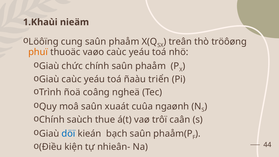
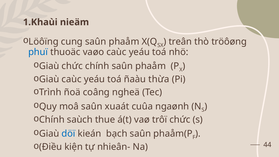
phuï colour: orange -> blue (38, 52)
triển: triển -> thừa (159, 79)
trôï caân: caân -> chức (180, 120)
